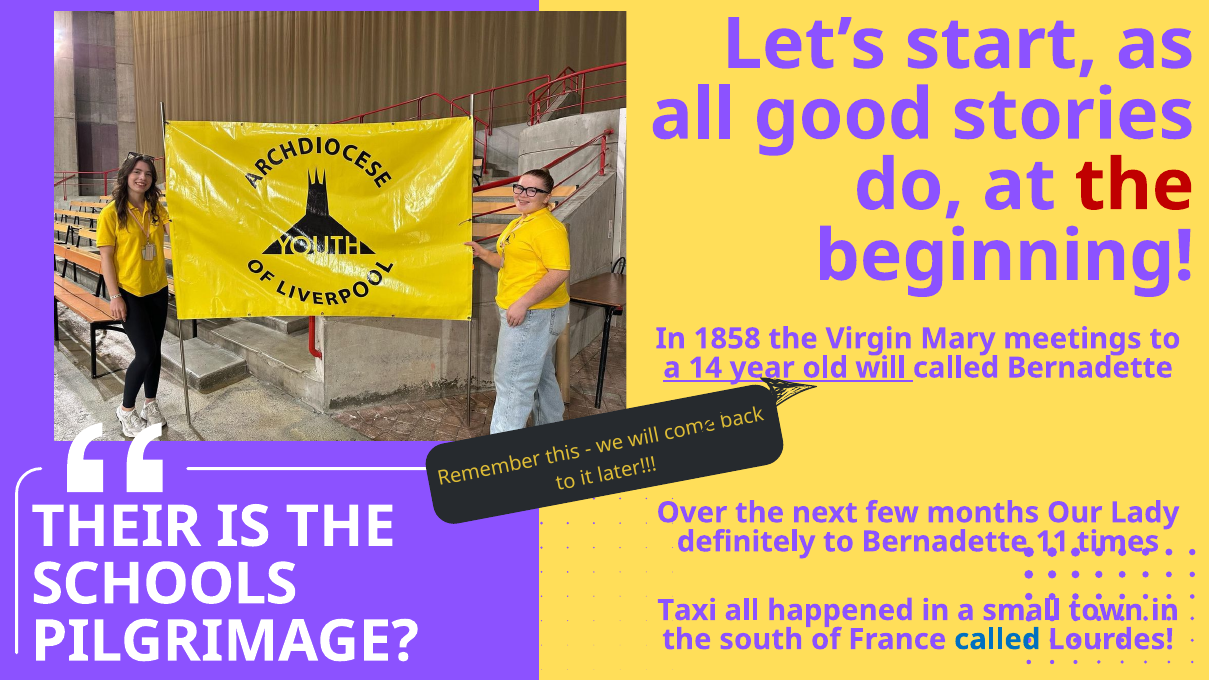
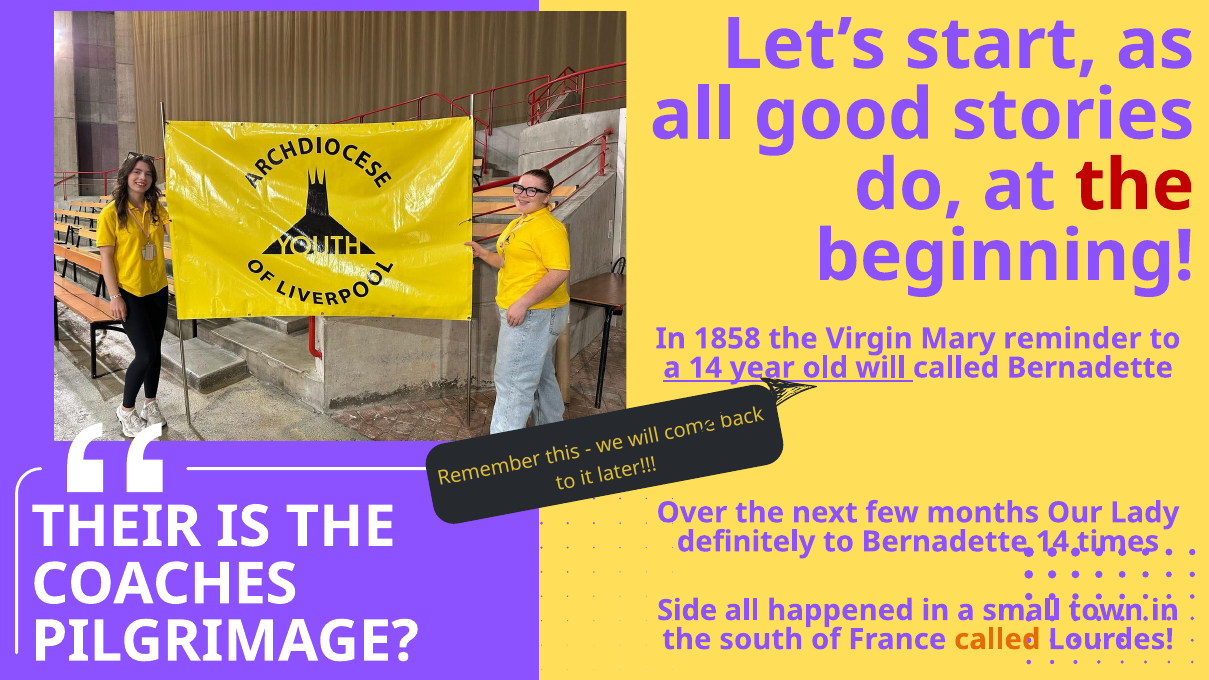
meetings: meetings -> reminder (1072, 339)
Bernadette 11: 11 -> 14 (1052, 542)
SCHOOLS: SCHOOLS -> COACHES (164, 584)
Taxi: Taxi -> Side (687, 610)
called colour: blue -> orange (997, 640)
